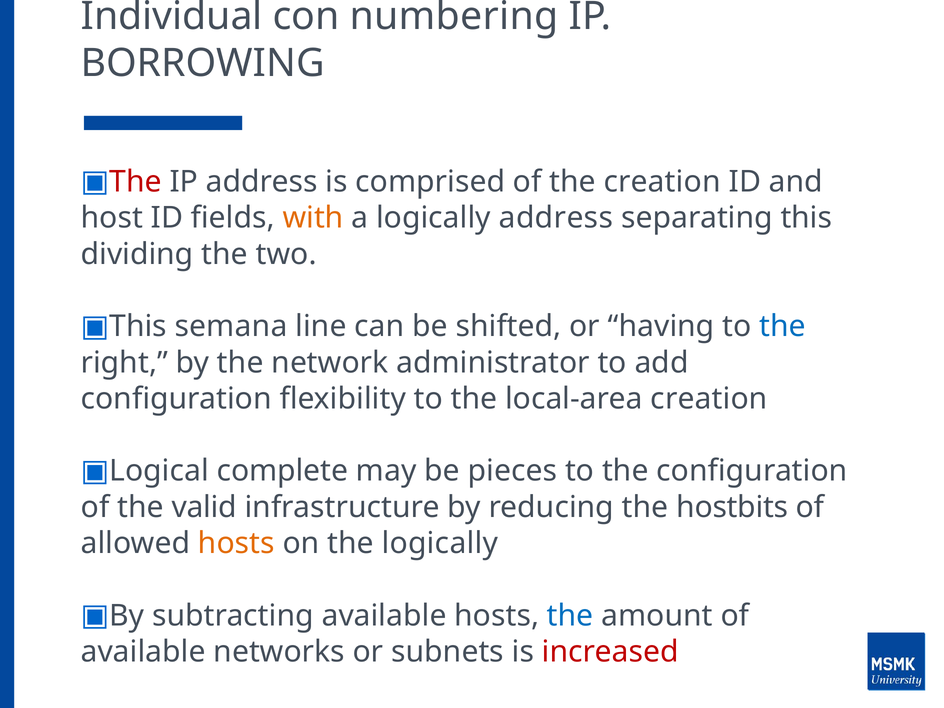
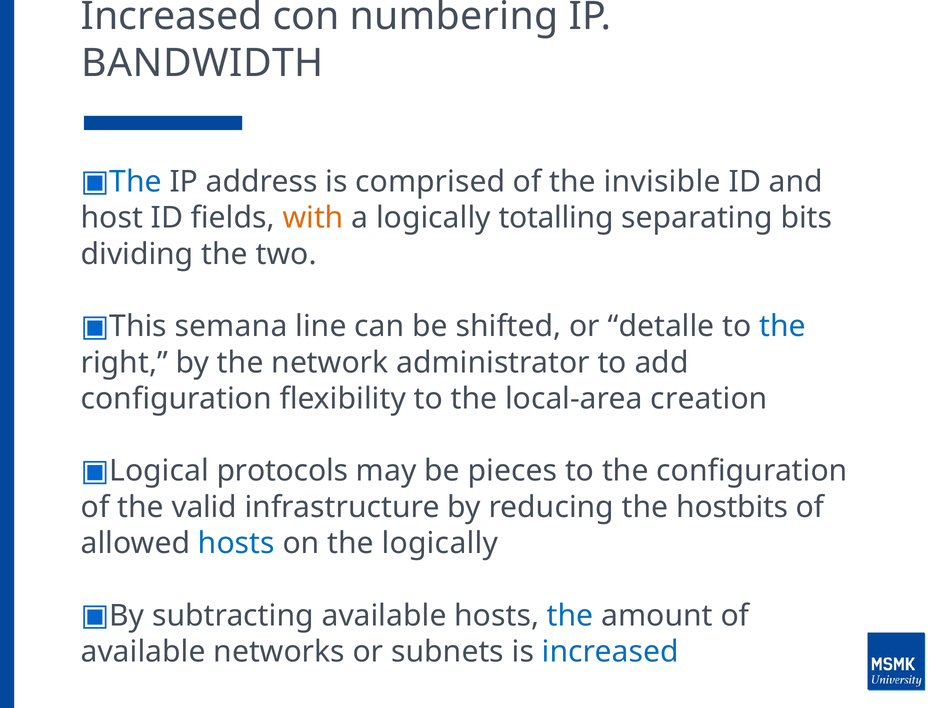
Individual: Individual -> Increased (172, 16)
BORROWING: BORROWING -> BANDWIDTH (202, 63)
The colour: red -> blue (136, 182)
the creation: creation -> invisible (662, 182)
logically address: address -> totalling (556, 218)
separating this: this -> bits (806, 218)
having: having -> detalle (661, 326)
complete: complete -> protocols (282, 471)
hosts colour: orange -> blue (236, 543)
increased colour: red -> blue (610, 652)
